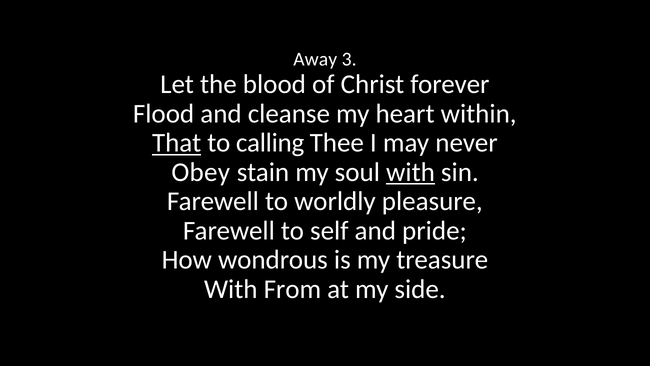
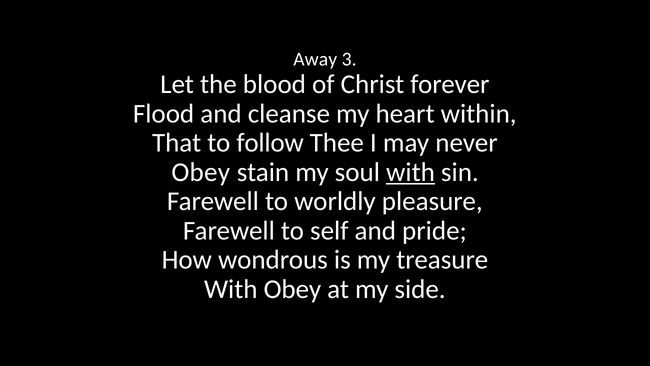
That underline: present -> none (177, 143)
calling: calling -> follow (270, 143)
With From: From -> Obey (292, 289)
